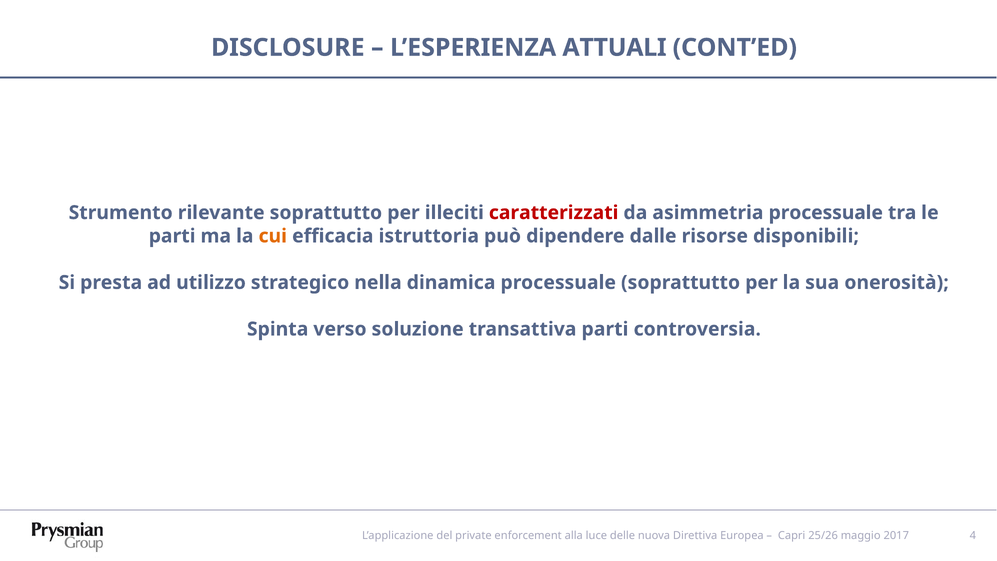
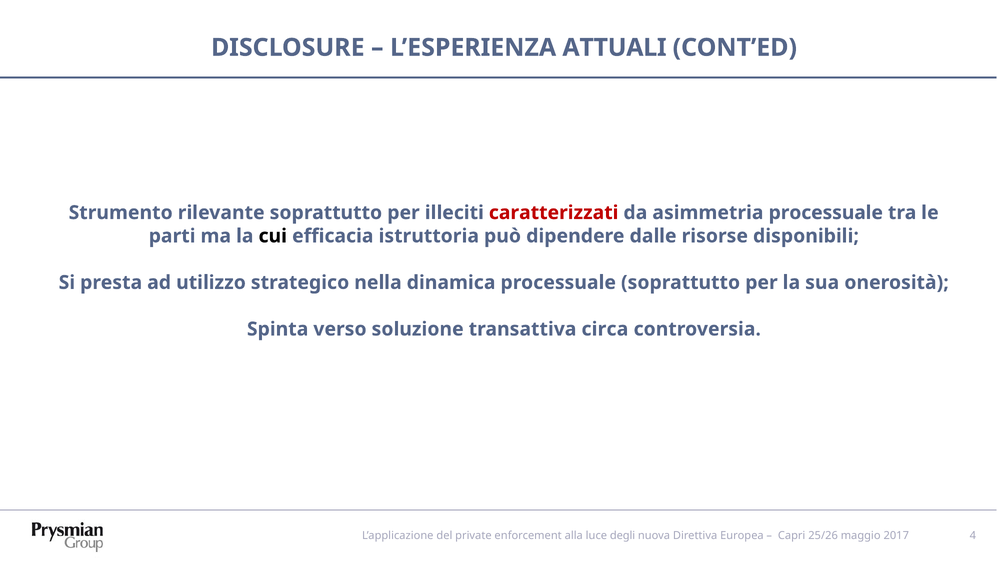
cui colour: orange -> black (273, 236)
transattiva parti: parti -> circa (605, 329)
delle: delle -> degli (623, 535)
